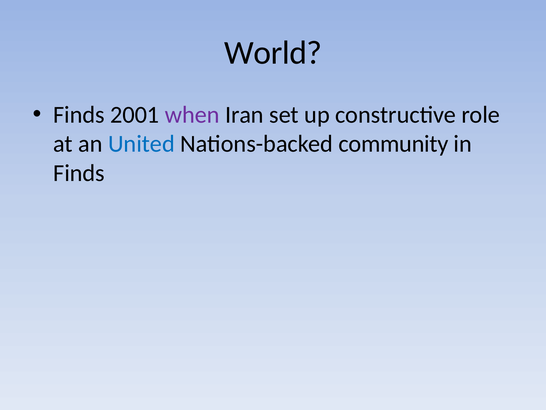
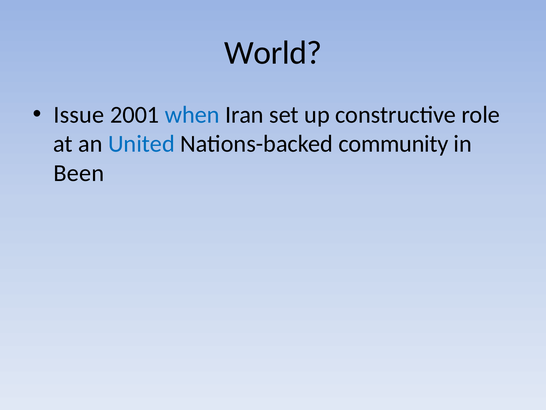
Finds: Finds -> Issue (79, 115)
when colour: purple -> blue (192, 115)
Finds: Finds -> Been (79, 173)
